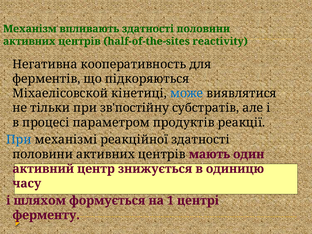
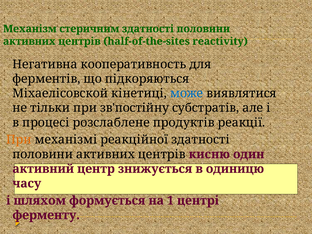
впливають: впливають -> стеричним (89, 29)
параметром: параметром -> розслаблене (111, 123)
При colour: blue -> orange (19, 140)
мають: мають -> кисню (209, 154)
